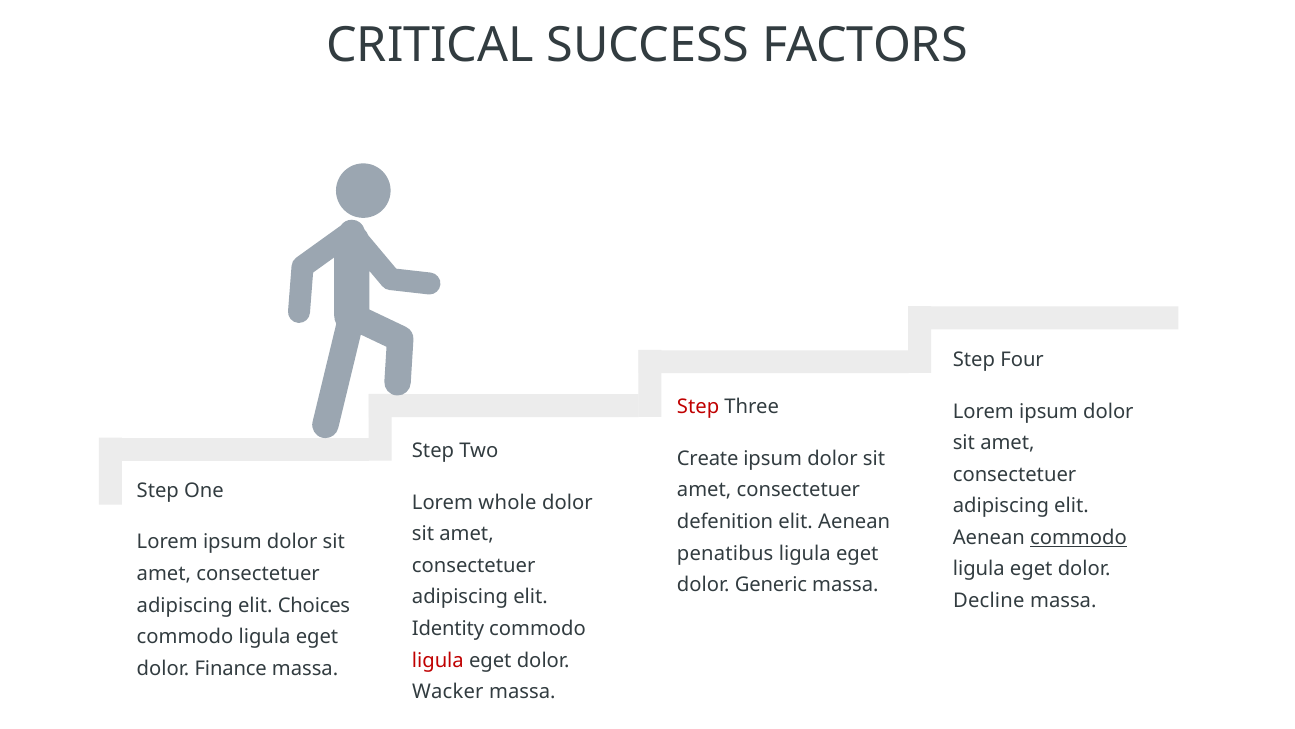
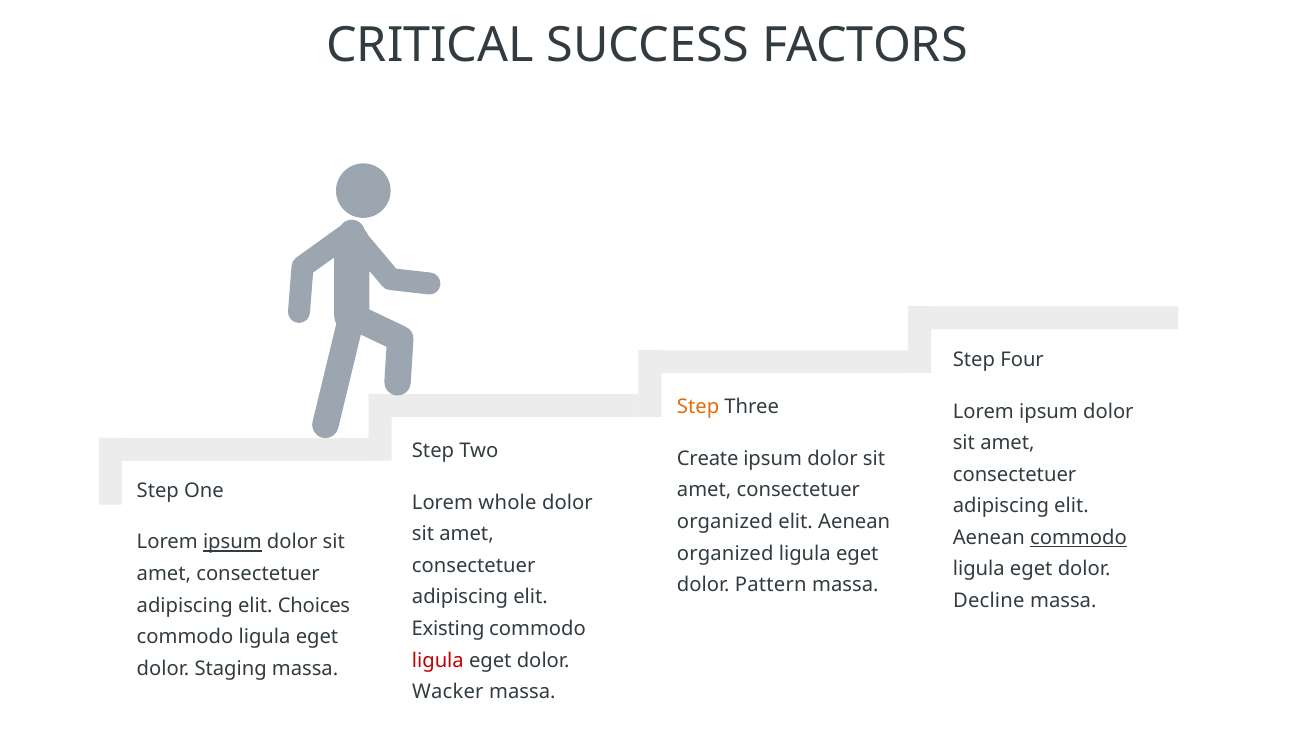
Step colour: red -> orange (698, 407)
defenition: defenition -> organized (725, 521)
ipsum underline: none -> present (232, 542)
penatibus: penatibus -> organized (725, 553)
Generic: Generic -> Pattern (771, 585)
Identity: Identity -> Existing (448, 628)
Finance: Finance -> Staging (231, 668)
